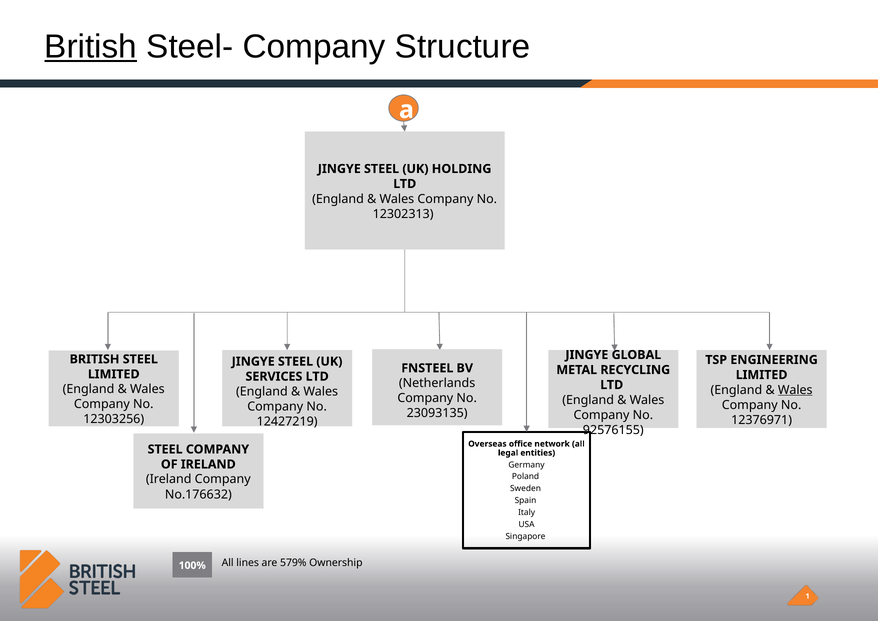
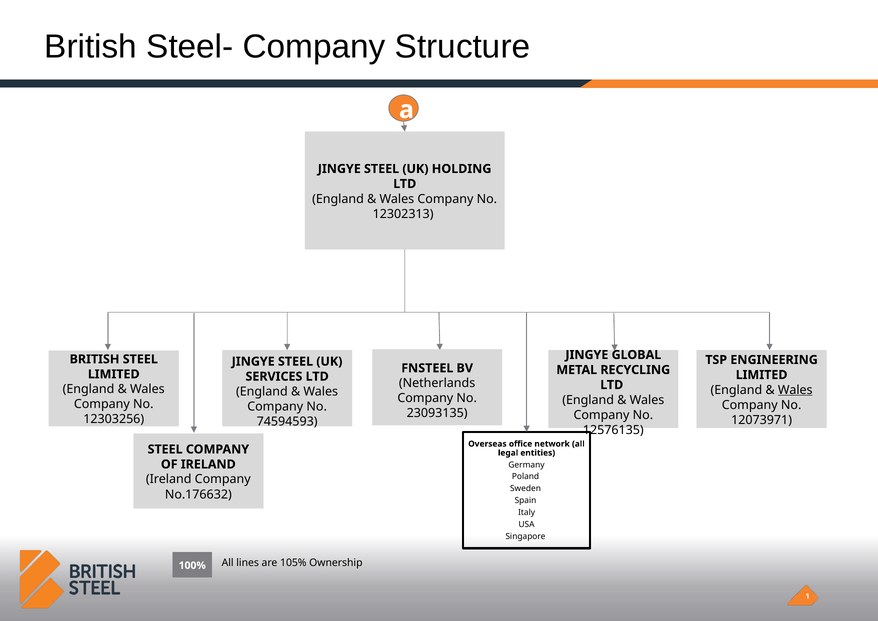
British underline: present -> none (91, 47)
12376971: 12376971 -> 12073971 (762, 420)
12427219: 12427219 -> 74594593 (287, 421)
92576155: 92576155 -> 12576135 (613, 430)
579%: 579% -> 105% (293, 563)
